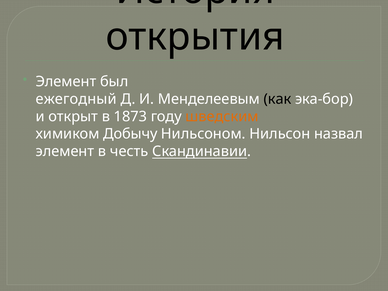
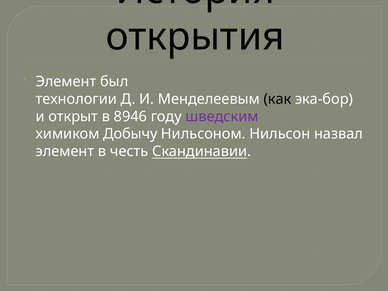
ежегодный: ежегодный -> технологии (76, 99)
1873: 1873 -> 8946 (130, 116)
шведским colour: orange -> purple (222, 116)
